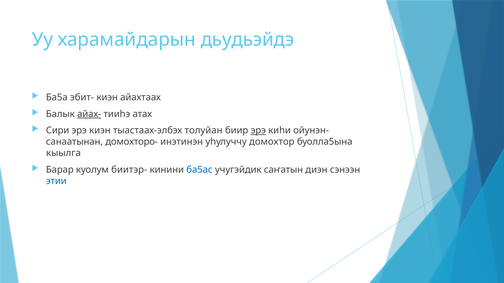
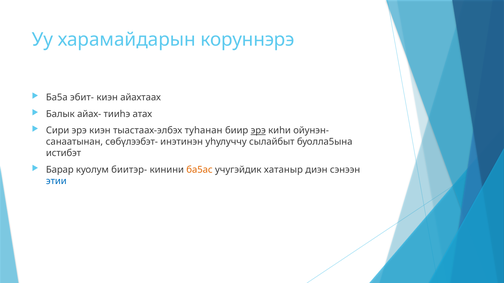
дьудьэйдэ: дьудьэйдэ -> коруннэрэ (247, 40)
айах- underline: present -> none (89, 114)
толуйан: толуйан -> туhанан (204, 131)
домохторо-: домохторо- -> сөбүлээбэт- (132, 142)
домохтор: домохтор -> сылайбыт (272, 142)
кыылга: кыылга -> истибэт (64, 153)
ба5ас colour: blue -> orange (199, 170)
саҥатын: саҥатын -> хатаныр (283, 170)
